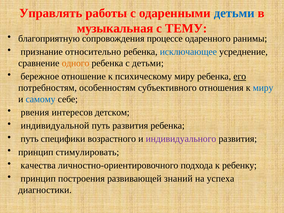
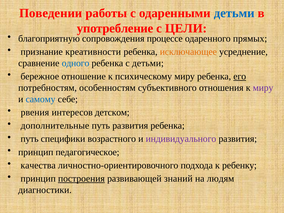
Управлять: Управлять -> Поведении (51, 13)
музыкальная: музыкальная -> употребление (115, 28)
ТЕМУ: ТЕМУ -> ЦЕЛИ (186, 28)
ранимы: ранимы -> прямых (250, 39)
относительно: относительно -> креативности (93, 52)
исключающее colour: blue -> orange (188, 52)
одного colour: orange -> blue (76, 63)
миру colour: blue -> purple (263, 88)
индивидуальной: индивидуальной -> дополнительные (55, 126)
стимулировать: стимулировать -> педагогическое (87, 152)
построения underline: none -> present (81, 179)
успеха: успеха -> людям (220, 179)
